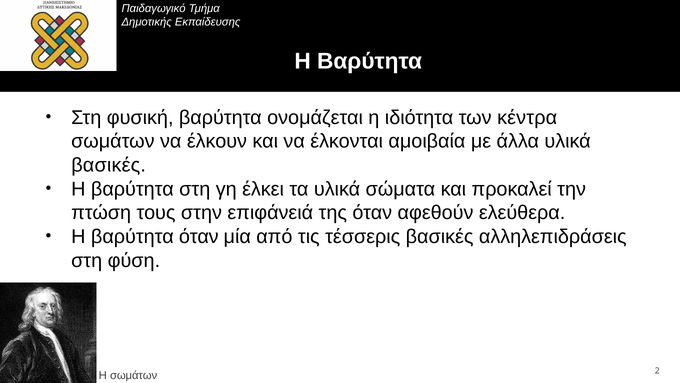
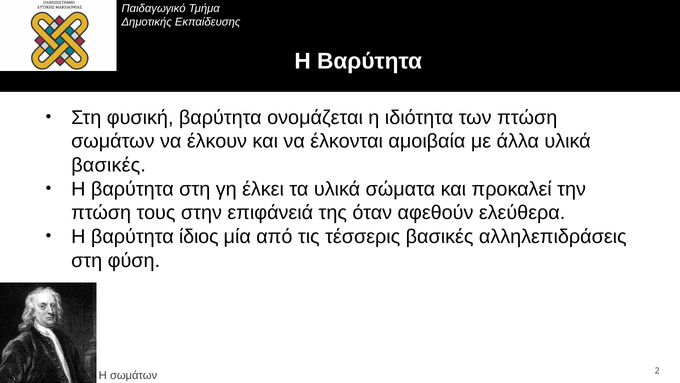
των κέντρα: κέντρα -> πτώση (527, 117)
βαρύτητα όταν: όταν -> ίδιος (199, 236)
